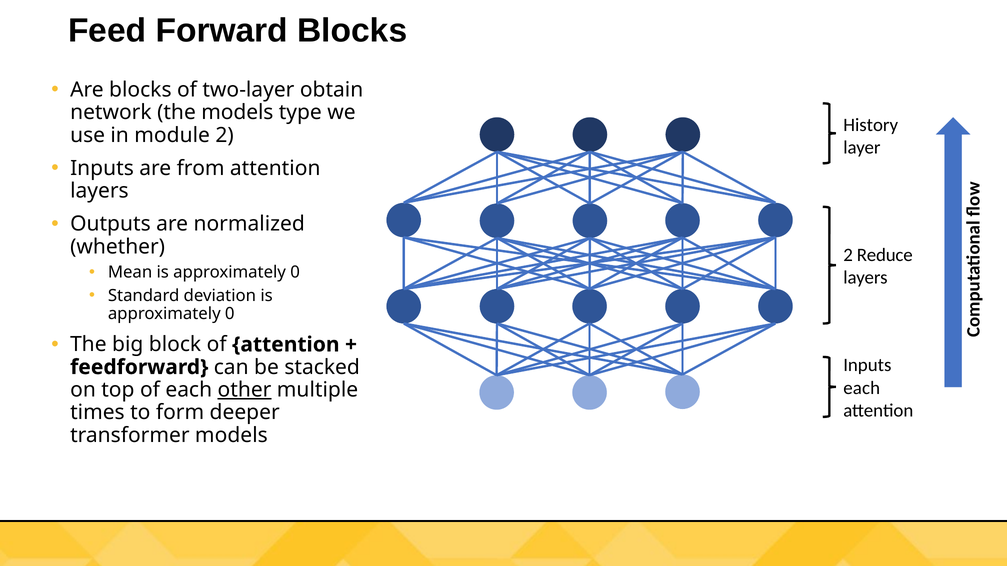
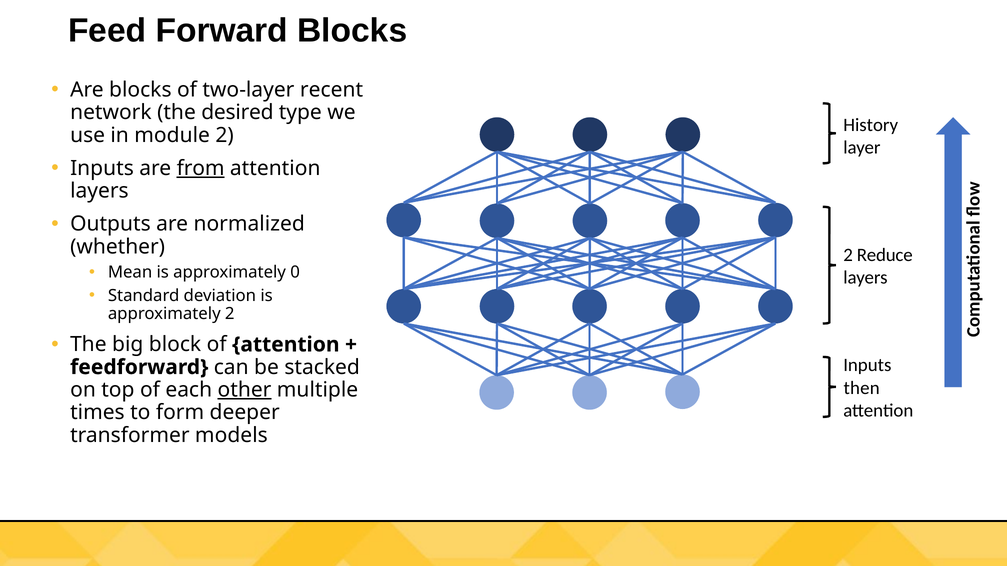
obtain: obtain -> recent (332, 90)
the models: models -> desired (237, 113)
from underline: none -> present (201, 168)
0: 0 -> 2 (230, 314)
each: each -> then (862, 388)
